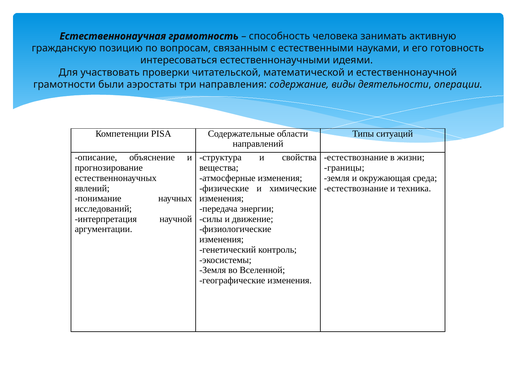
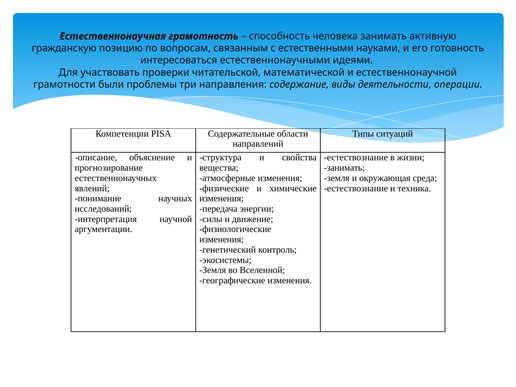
аэростаты: аэростаты -> проблемы (152, 84)
границы: границы -> занимать (344, 168)
